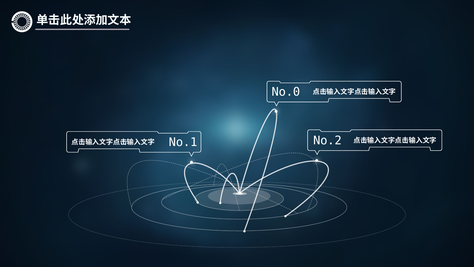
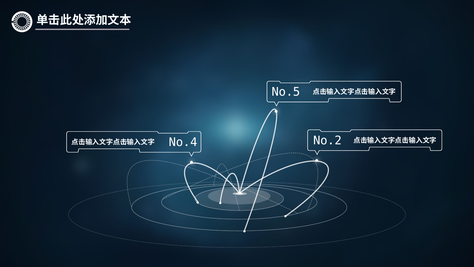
No.0: No.0 -> No.5 (286, 92)
No.1: No.1 -> No.4 (183, 142)
